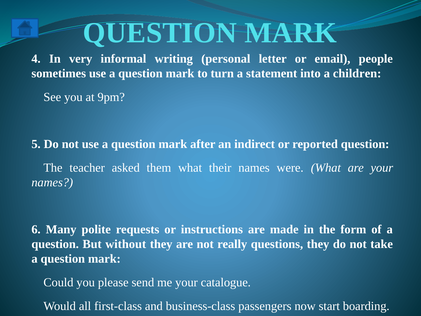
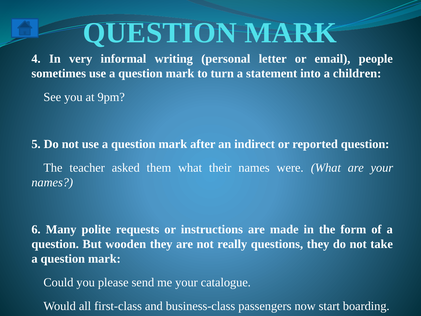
without: without -> wooden (126, 244)
